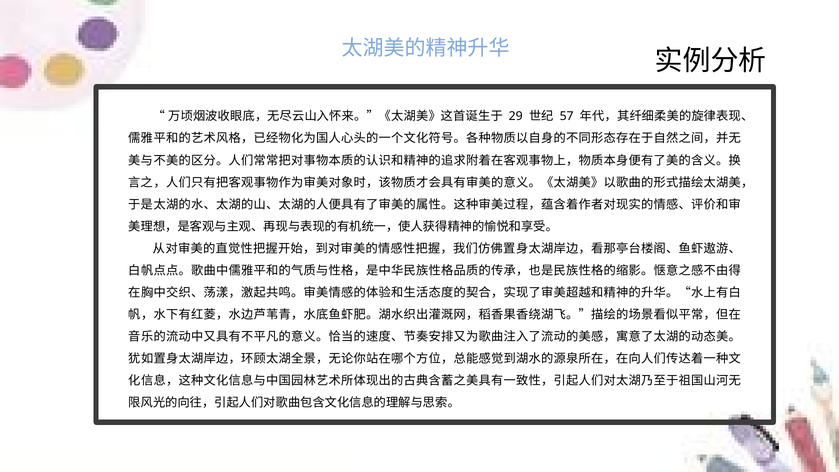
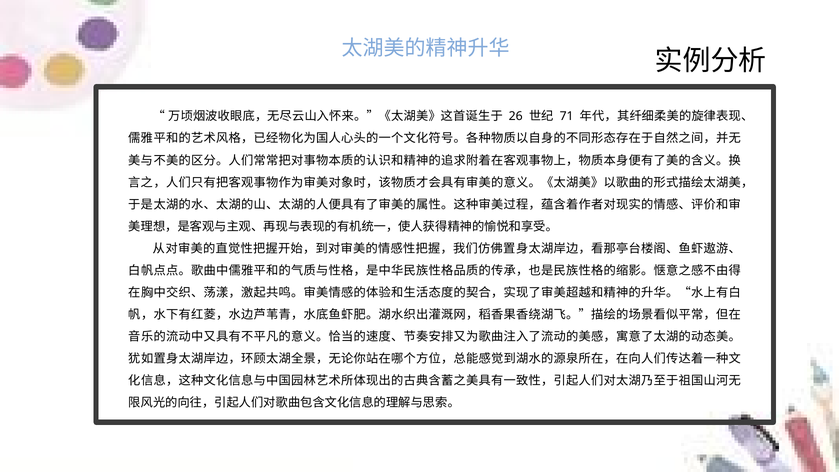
29: 29 -> 26 (516, 116)
57: 57 -> 71 (567, 116)
